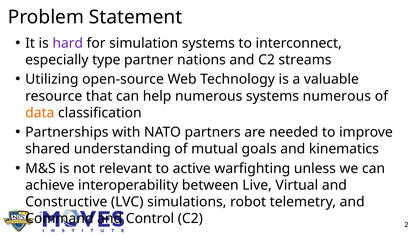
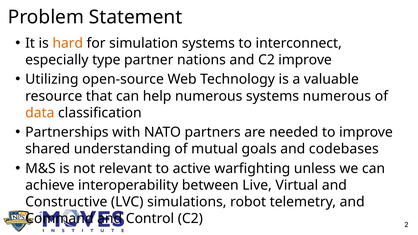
hard colour: purple -> orange (68, 43)
C2 streams: streams -> improve (305, 60)
kinematics: kinematics -> codebases (344, 149)
